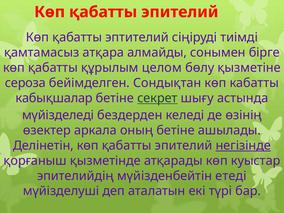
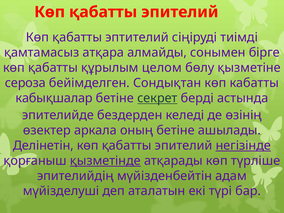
шығу: шығу -> берді (197, 98)
мүйізделеді: мүйізделеді -> эпителийде (58, 115)
қызметінде underline: none -> present (105, 161)
куыстар: куыстар -> түрліше (256, 161)
етеді: етеді -> адам (231, 176)
